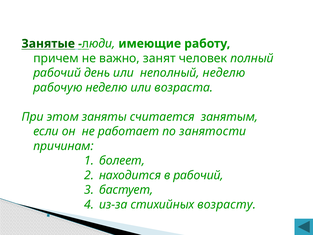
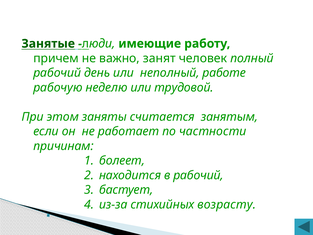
неполный неделю: неделю -> работе (224, 73)
возраста: возраста -> трудовой (184, 87)
занятости: занятости -> частности (213, 131)
